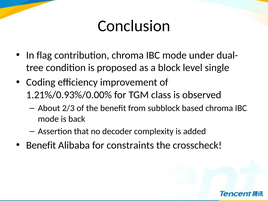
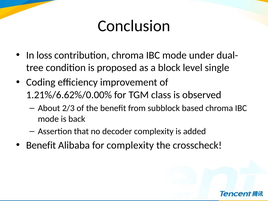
flag: flag -> loss (44, 55)
1.21%/0.93%/0.00%: 1.21%/0.93%/0.00% -> 1.21%/6.62%/0.00% (69, 95)
for constraints: constraints -> complexity (130, 145)
